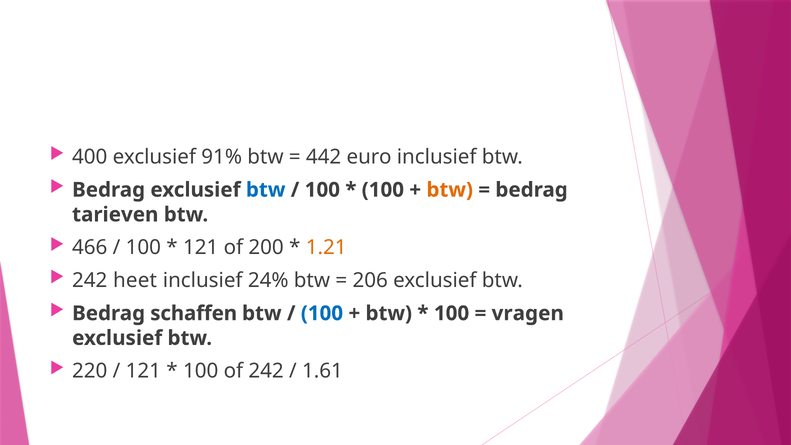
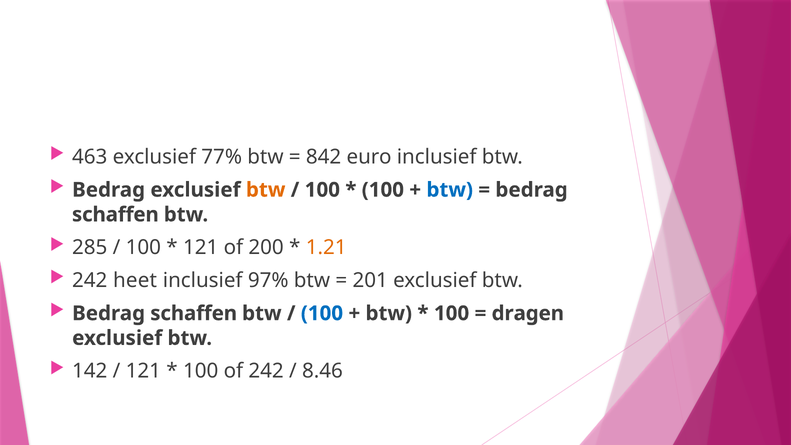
400: 400 -> 463 (90, 157)
91%: 91% -> 77% (222, 157)
442: 442 -> 842 (324, 157)
btw colour: blue -> orange (266, 190)
btw colour: orange -> blue (450, 190)
tarieven: tarieven -> schaffen (115, 215)
466: 466 -> 285 (90, 247)
24%: 24% -> 97% (268, 280)
206: 206 -> 201 (370, 280)
vragen: vragen -> dragen (528, 313)
220: 220 -> 142 (90, 371)
1.61: 1.61 -> 8.46 (322, 371)
